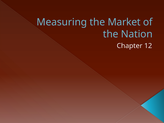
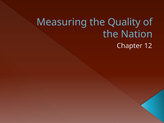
Market: Market -> Quality (124, 22)
